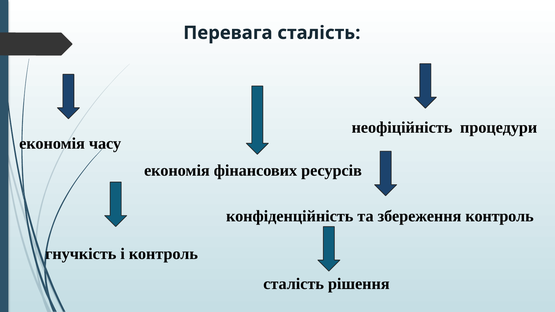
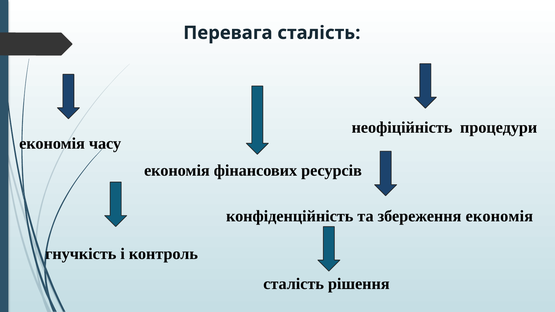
збереження контроль: контроль -> економія (499, 216)
